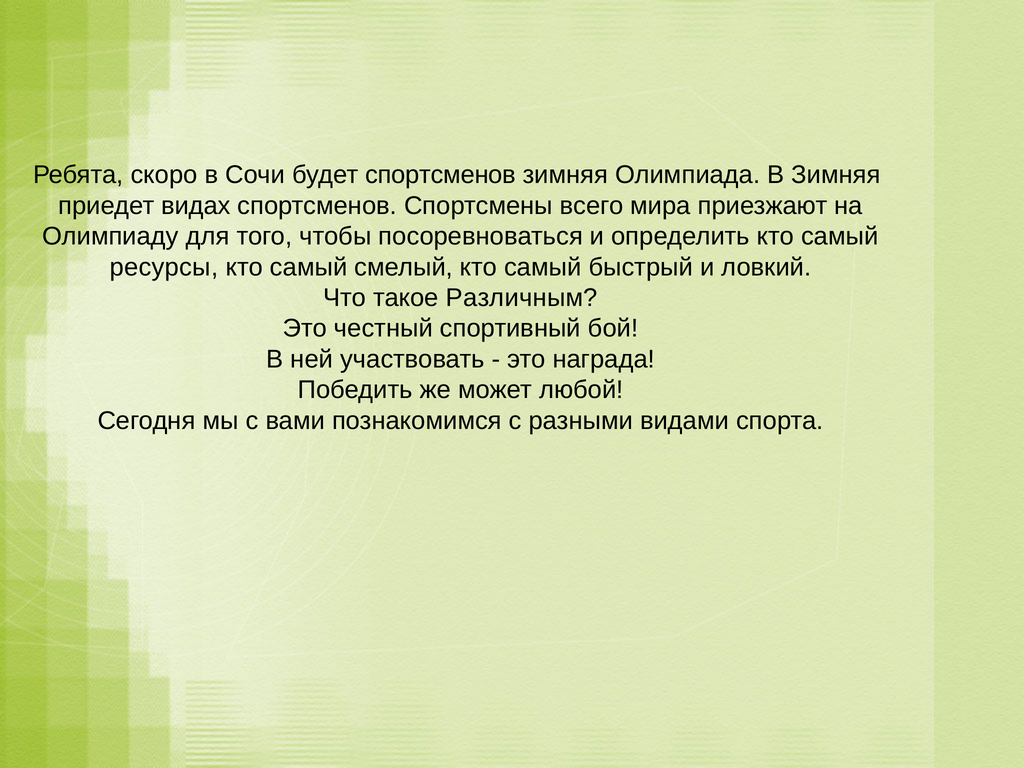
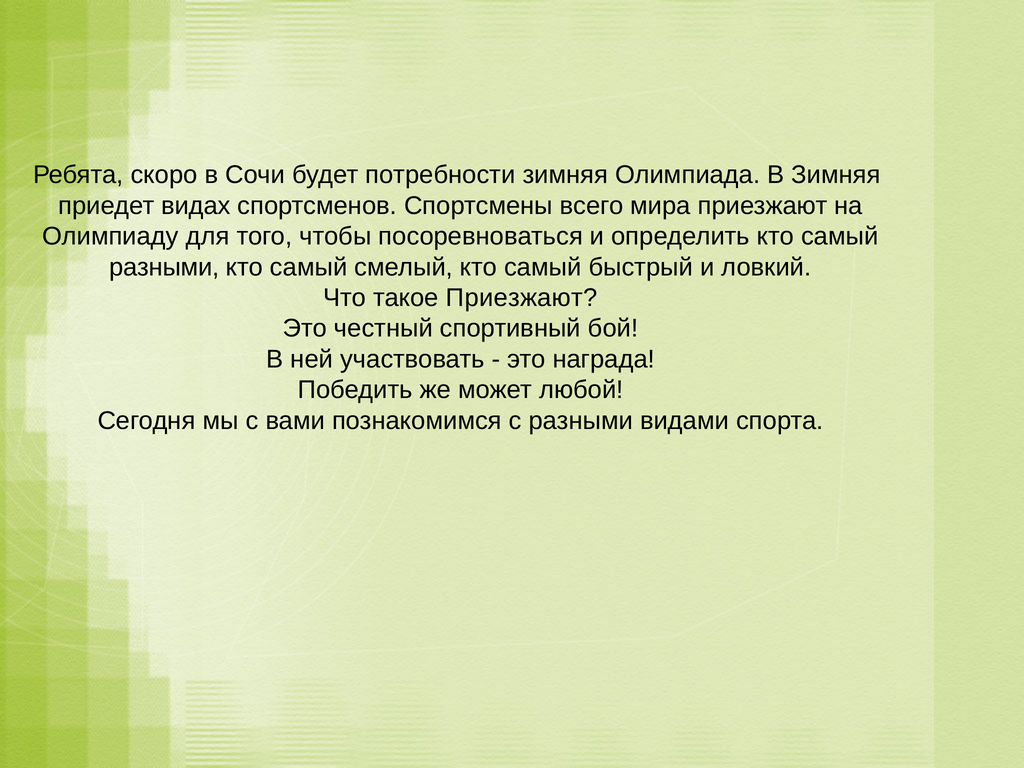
будет спортсменов: спортсменов -> потребности (440, 175)
ресурсы: ресурсы -> разными (164, 267)
такое Различным: Различным -> Приезжают (522, 298)
